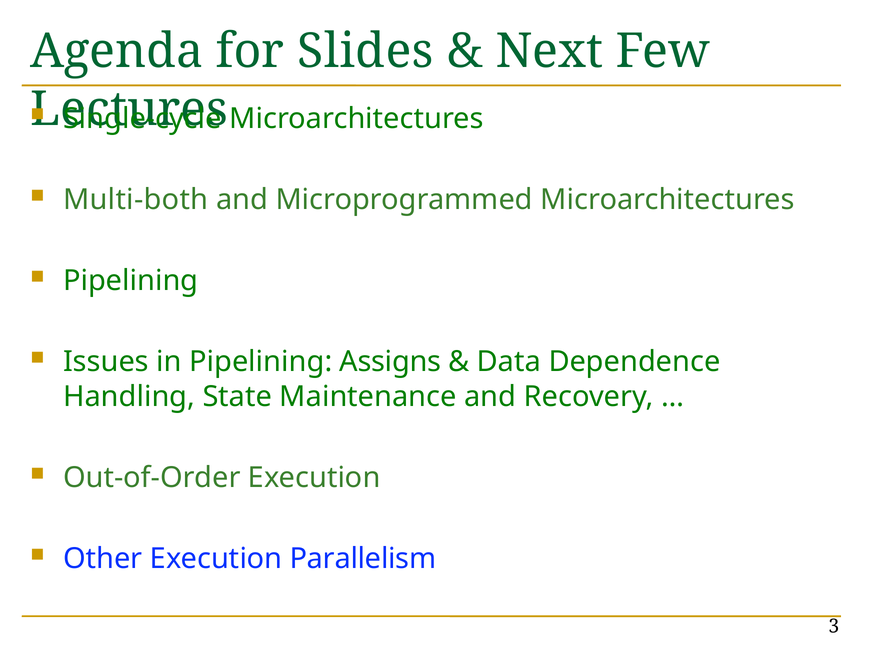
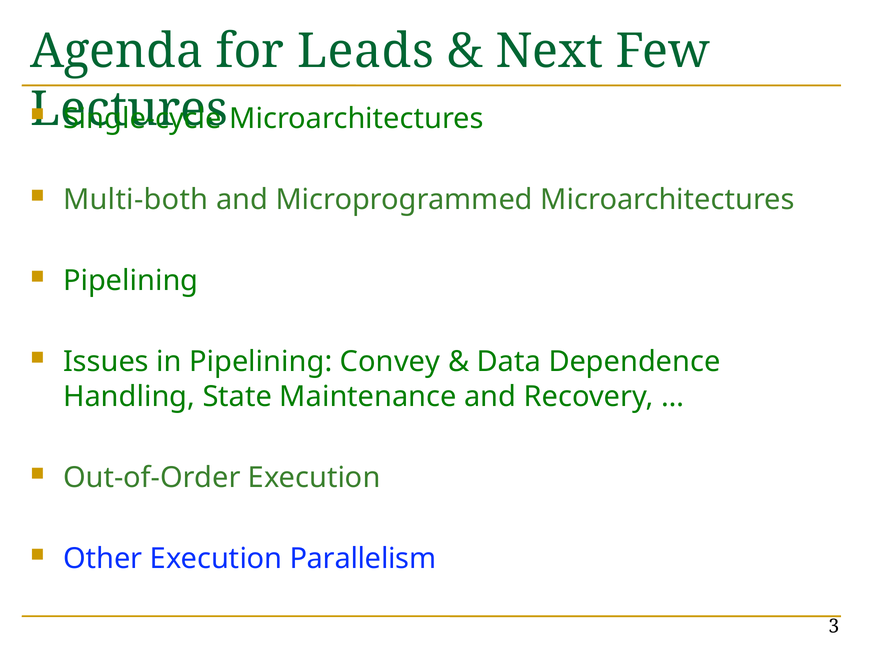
Slides: Slides -> Leads (366, 51)
Assigns: Assigns -> Convey (390, 362)
